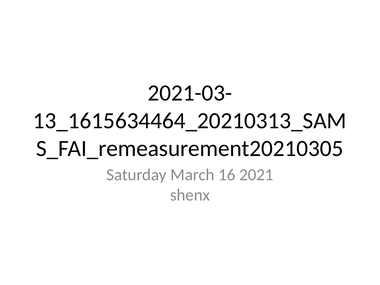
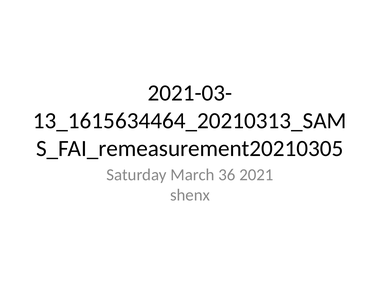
16: 16 -> 36 (227, 175)
